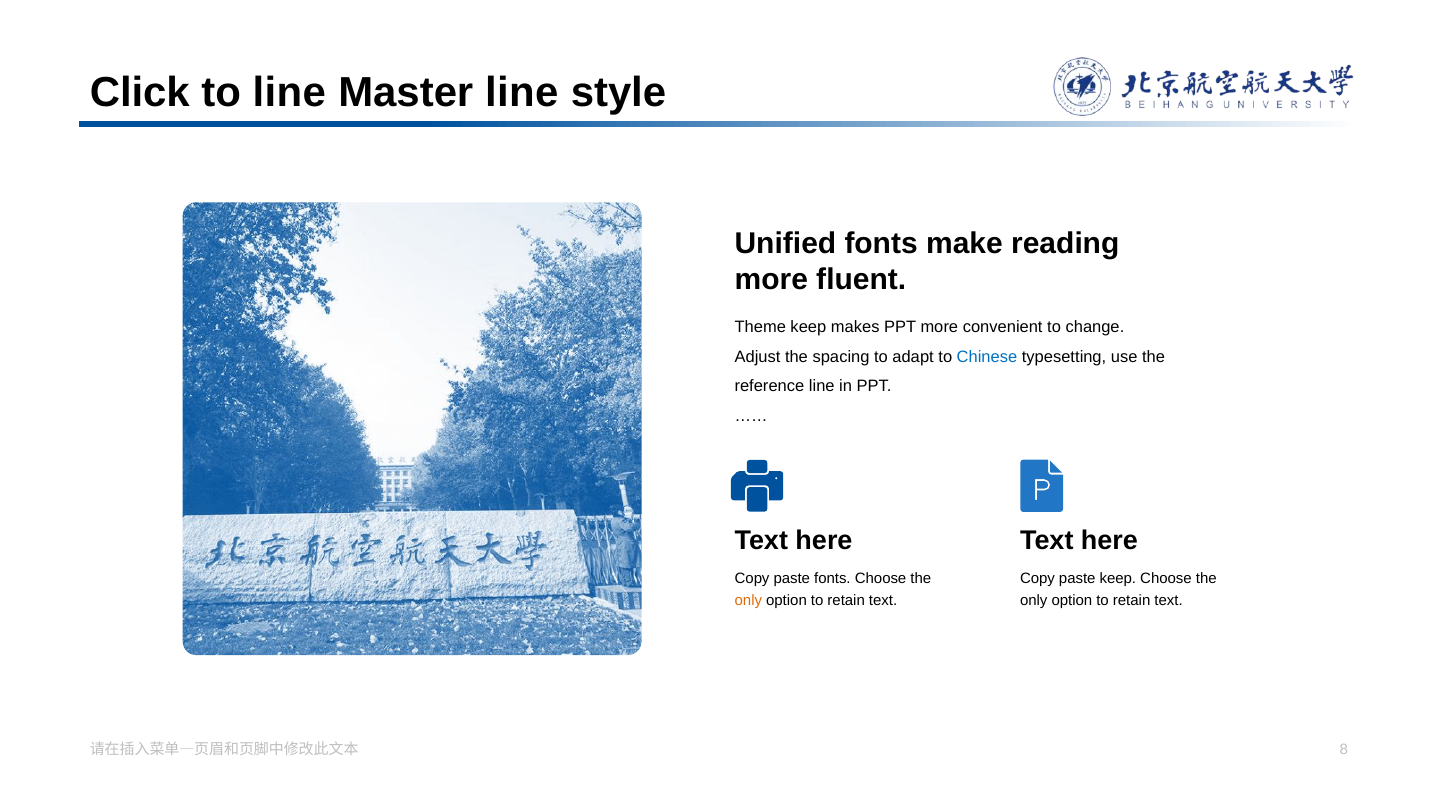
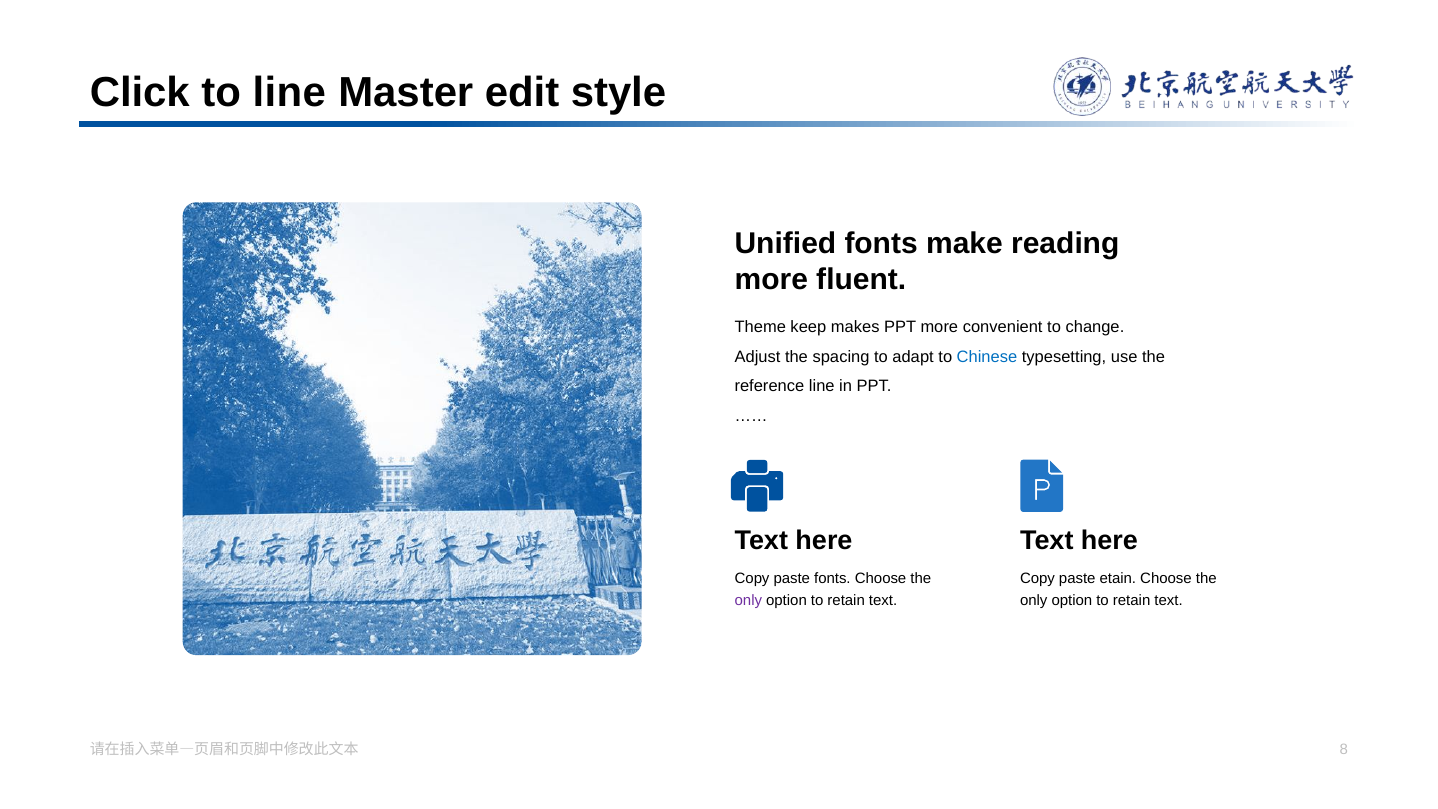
Master line: line -> edit (522, 93)
paste keep: keep -> etain (1118, 579)
only colour: orange -> purple (748, 600)
